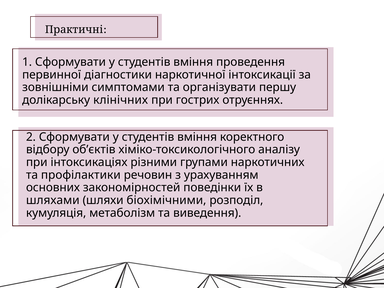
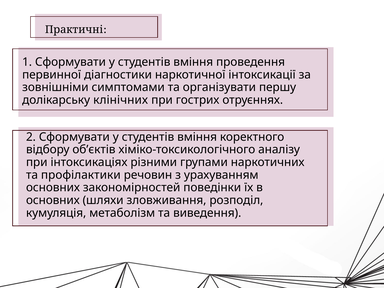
шляхами: шляхами -> основних (53, 200)
біохімічними: біохімічними -> зловживання (166, 200)
